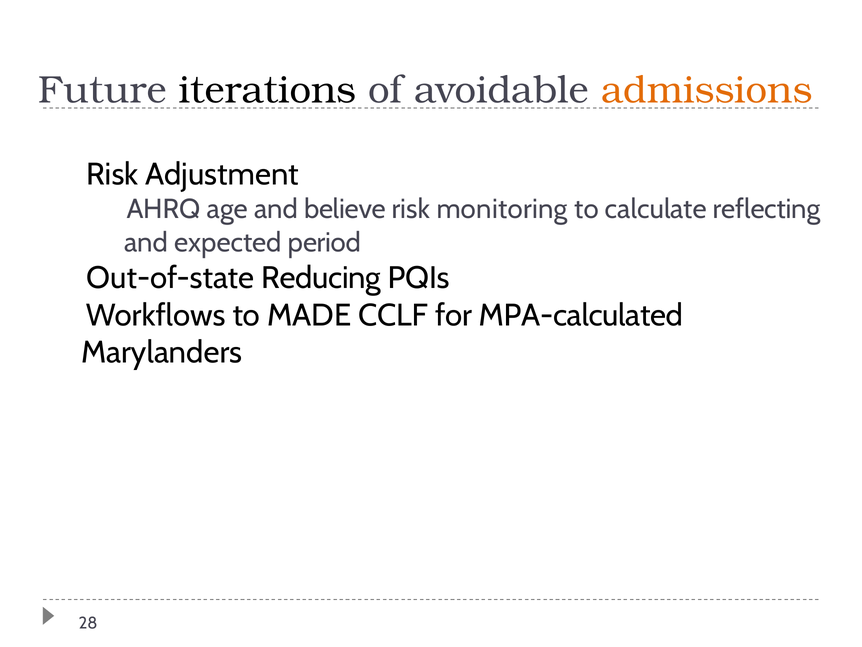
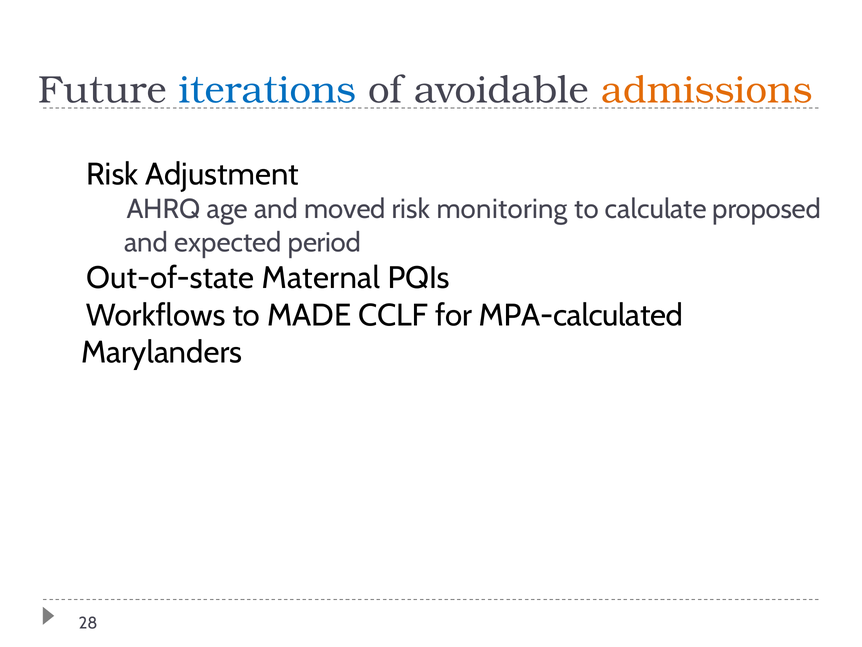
iterations colour: black -> blue (268, 90)
believe: believe -> moved (345, 209)
reflecting: reflecting -> proposed (767, 209)
Reducing: Reducing -> Maternal (321, 278)
